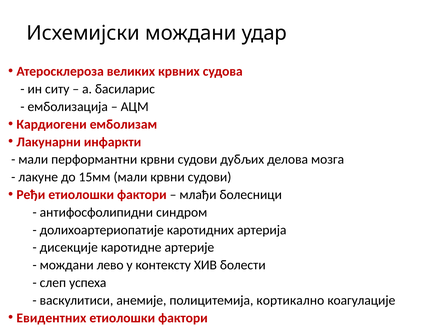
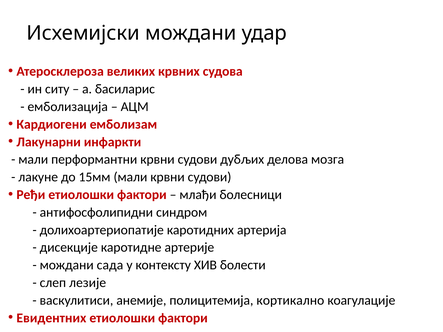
лево: лево -> сада (110, 265)
успеха: успеха -> лезије (88, 283)
